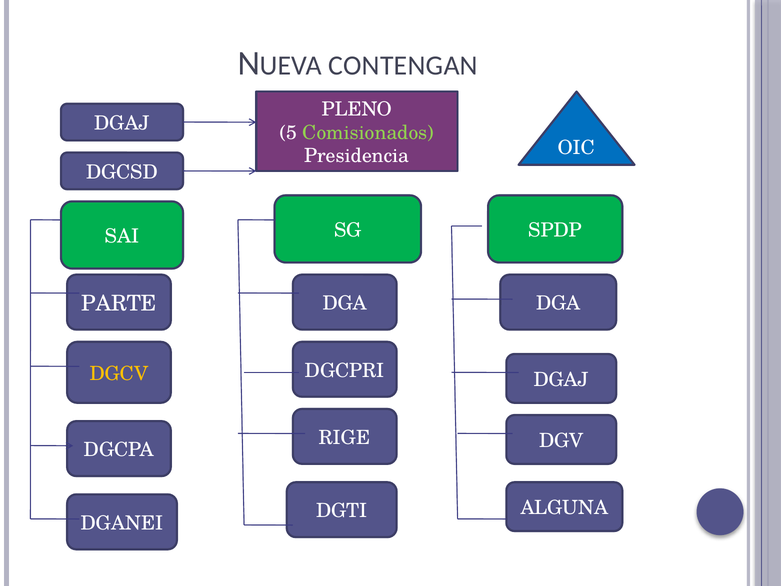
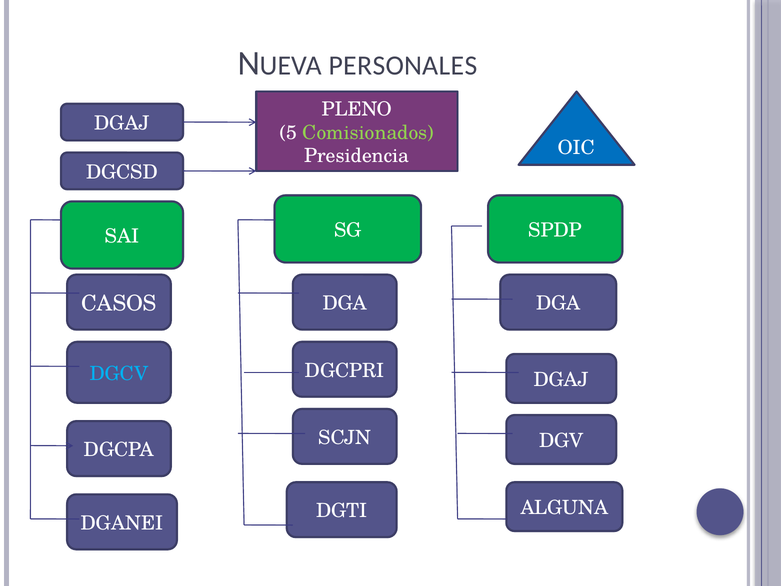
CONTENGAN: CONTENGAN -> PERSONALES (403, 65)
PARTE: PARTE -> CASOS (119, 304)
DGCV colour: yellow -> light blue (119, 374)
RIGE: RIGE -> SCJN (345, 438)
